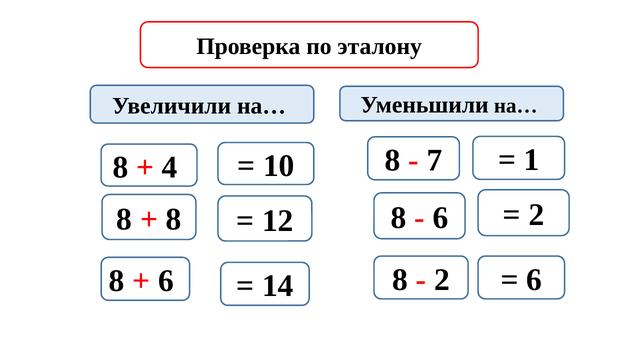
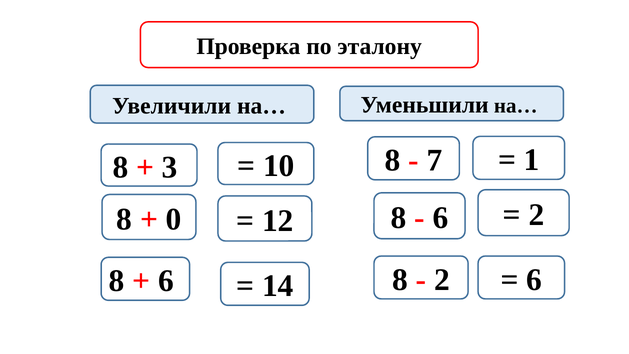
4: 4 -> 3 (170, 167)
8: 8 -> 0 (174, 219)
